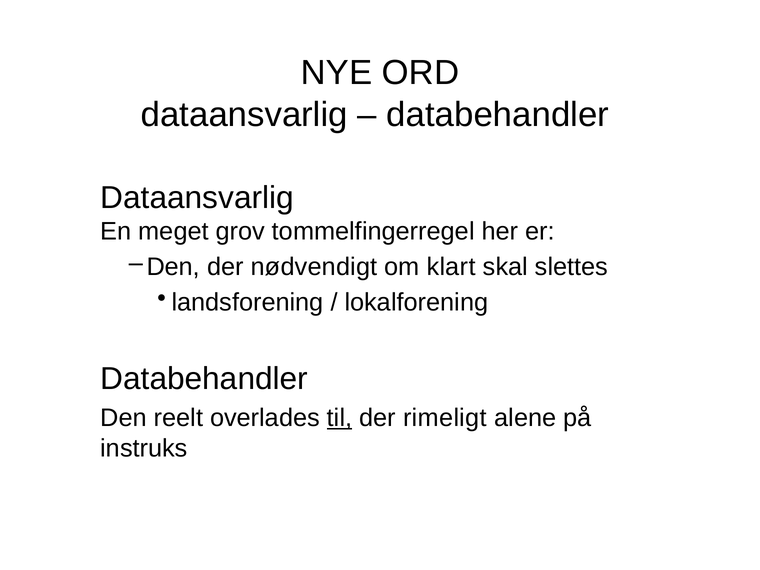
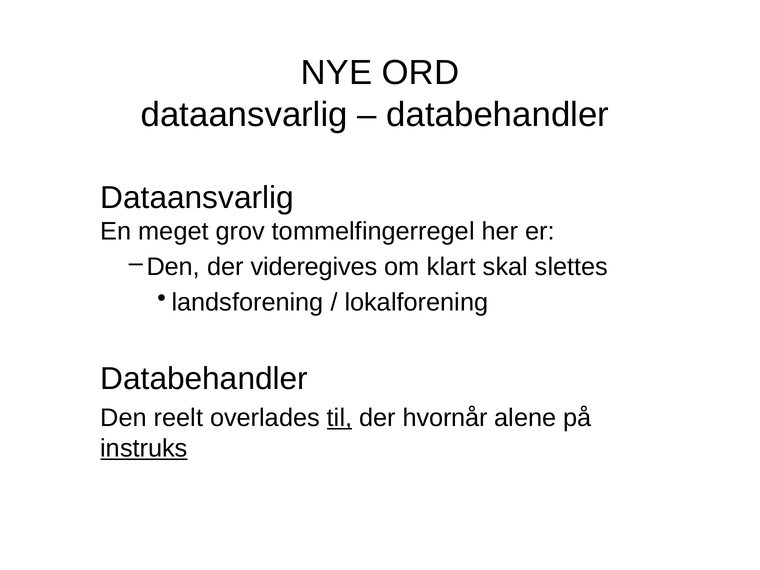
nødvendigt: nødvendigt -> videregives (314, 267)
rimeligt: rimeligt -> hvornår (445, 418)
instruks underline: none -> present (144, 448)
